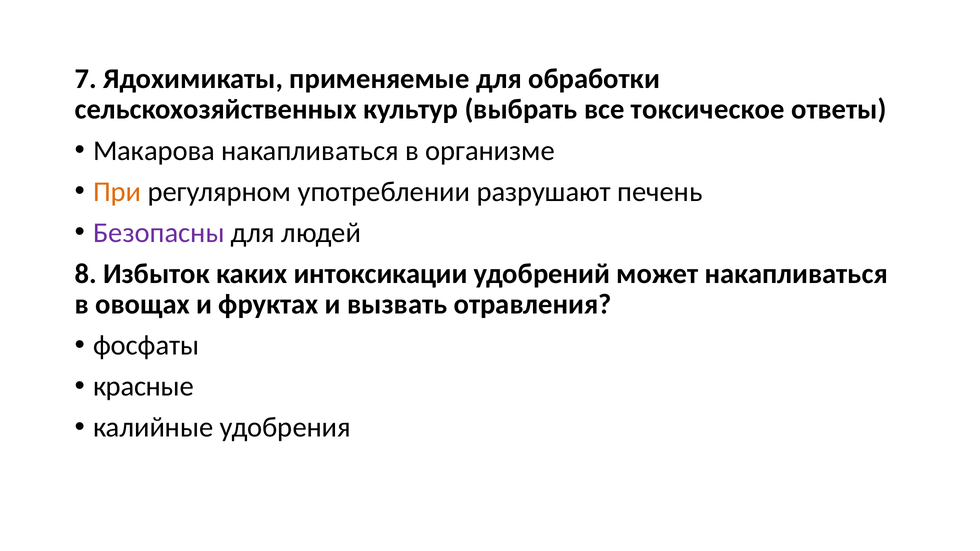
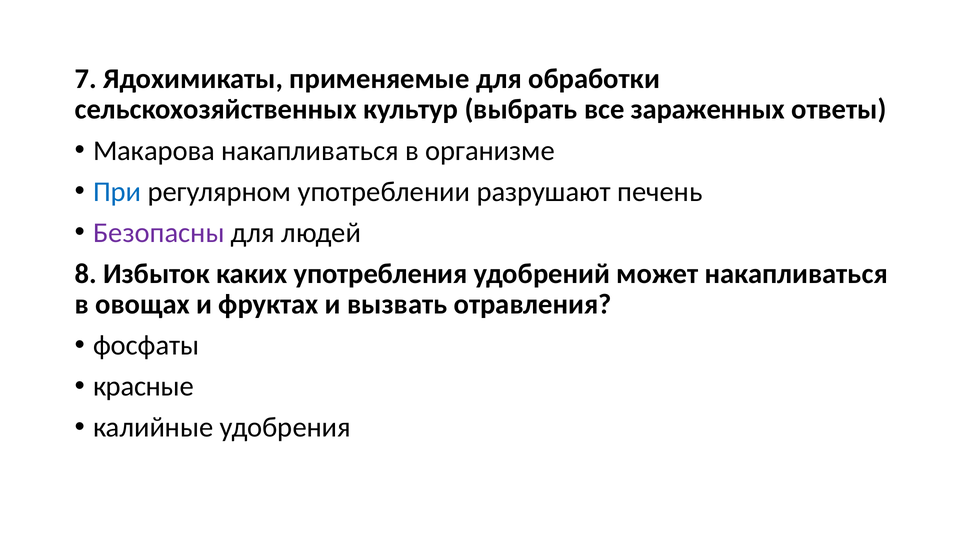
токсическое: токсическое -> зараженных (708, 110)
При colour: orange -> blue (117, 192)
интоксикации: интоксикации -> употребления (381, 274)
